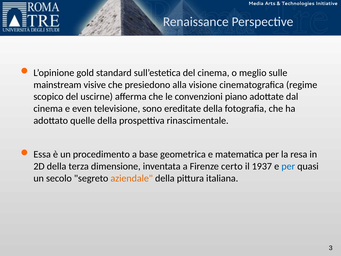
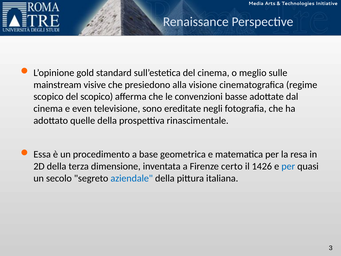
del uscirne: uscirne -> scopico (97, 97)
piano: piano -> basse (236, 97)
ereditate della: della -> negli (213, 109)
1937: 1937 -> 1426 (262, 166)
aziendale colour: orange -> blue (132, 178)
